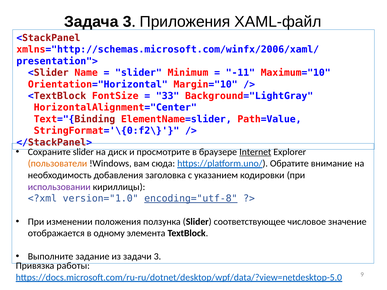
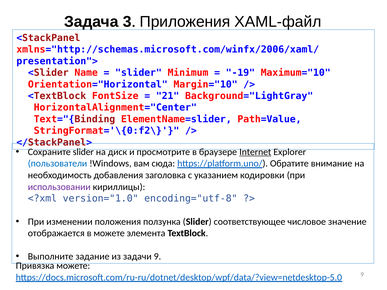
-11: -11 -> -19 (240, 73)
33: 33 -> 21 (168, 96)
пользователи colour: orange -> blue (58, 164)
encoding="utf-8 underline: present -> none (191, 199)
в одному: одному -> можете (109, 233)
задачи 3: 3 -> 9 (157, 257)
Привязка работы: работы -> можете (73, 266)
